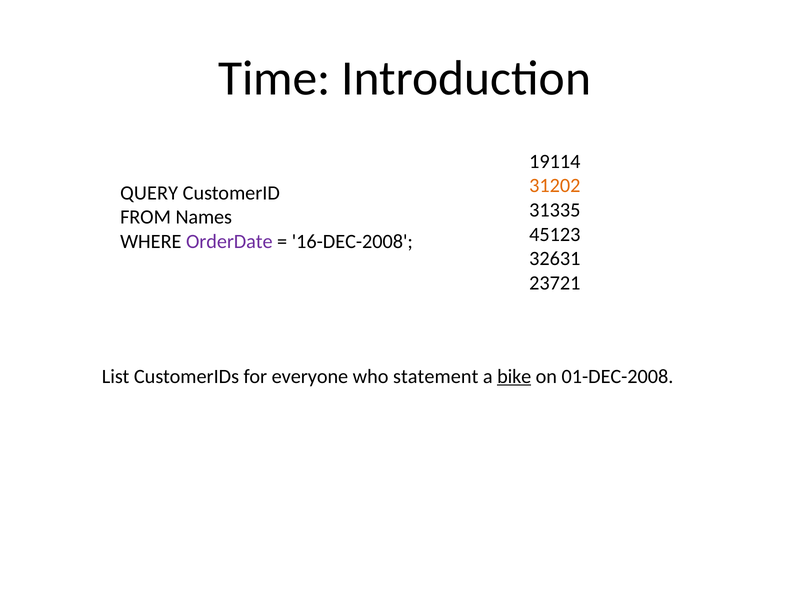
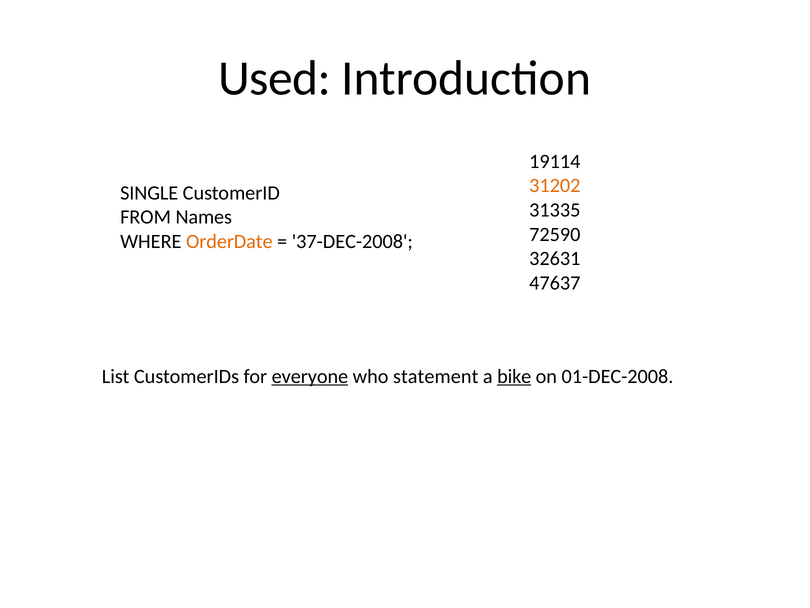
Time: Time -> Used (275, 78)
QUERY: QUERY -> SINGLE (149, 193)
45123: 45123 -> 72590 (555, 234)
OrderDate colour: purple -> orange (229, 241)
16-DEC-2008: 16-DEC-2008 -> 37-DEC-2008 (352, 241)
23721: 23721 -> 47637 (555, 283)
everyone underline: none -> present (310, 376)
